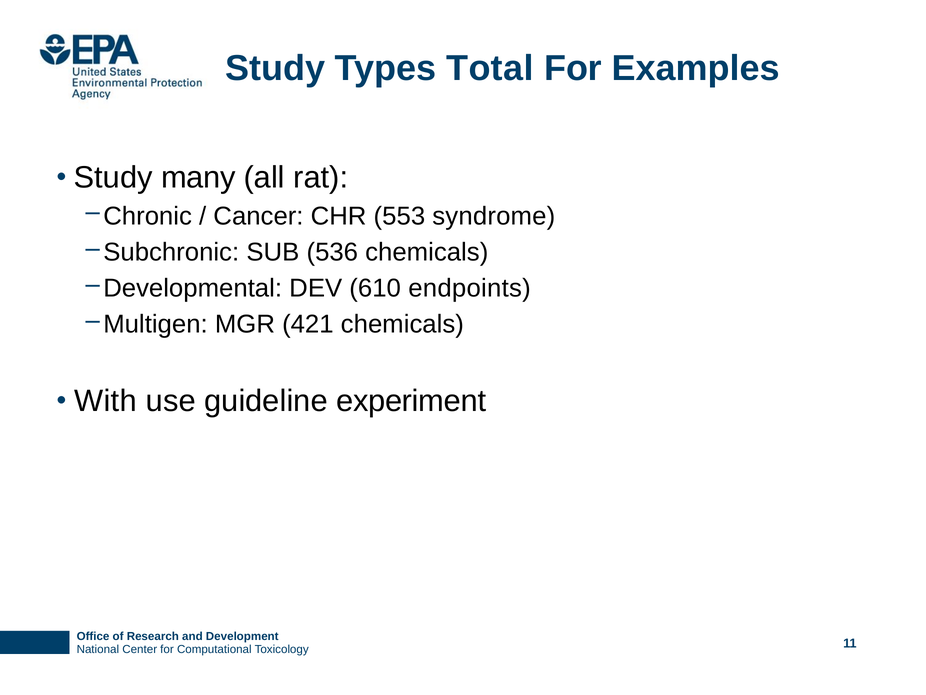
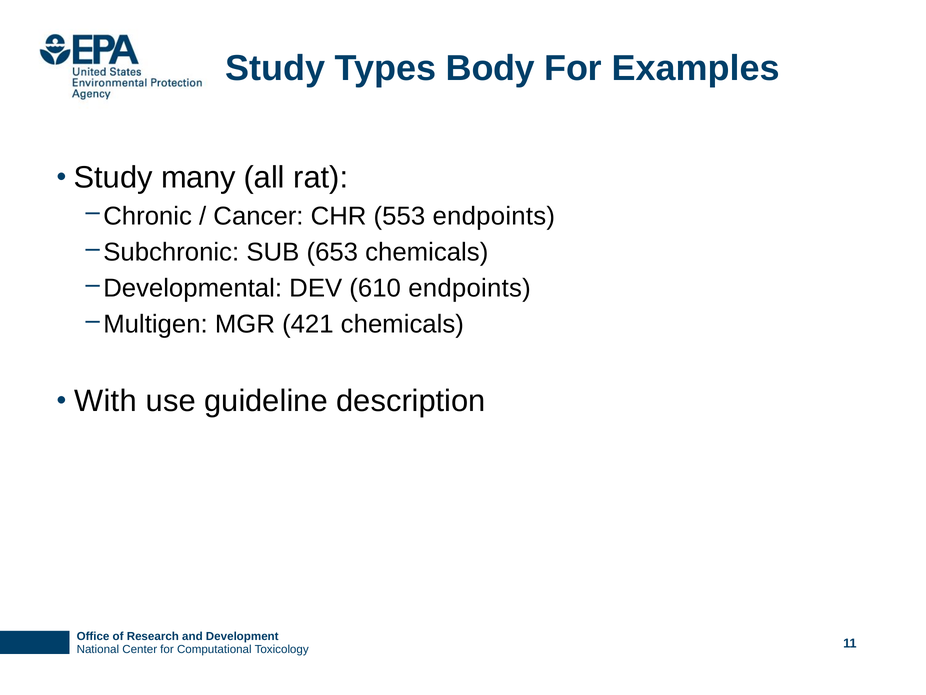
Total: Total -> Body (490, 68)
553 syndrome: syndrome -> endpoints (494, 216)
536: 536 -> 653 (332, 252)
experiment: experiment -> description (411, 401)
